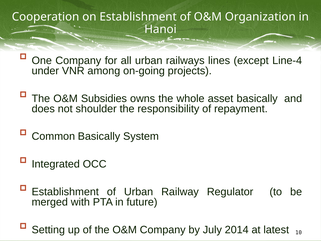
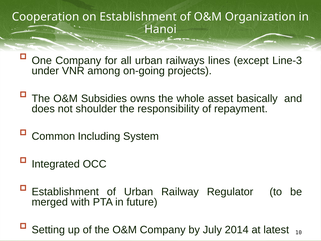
Line-4: Line-4 -> Line-3 (287, 60)
Common Basically: Basically -> Including (99, 136)
